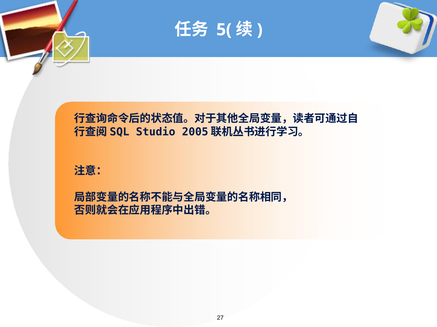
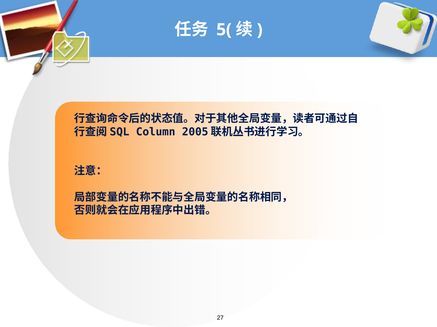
Studio: Studio -> Column (156, 132)
